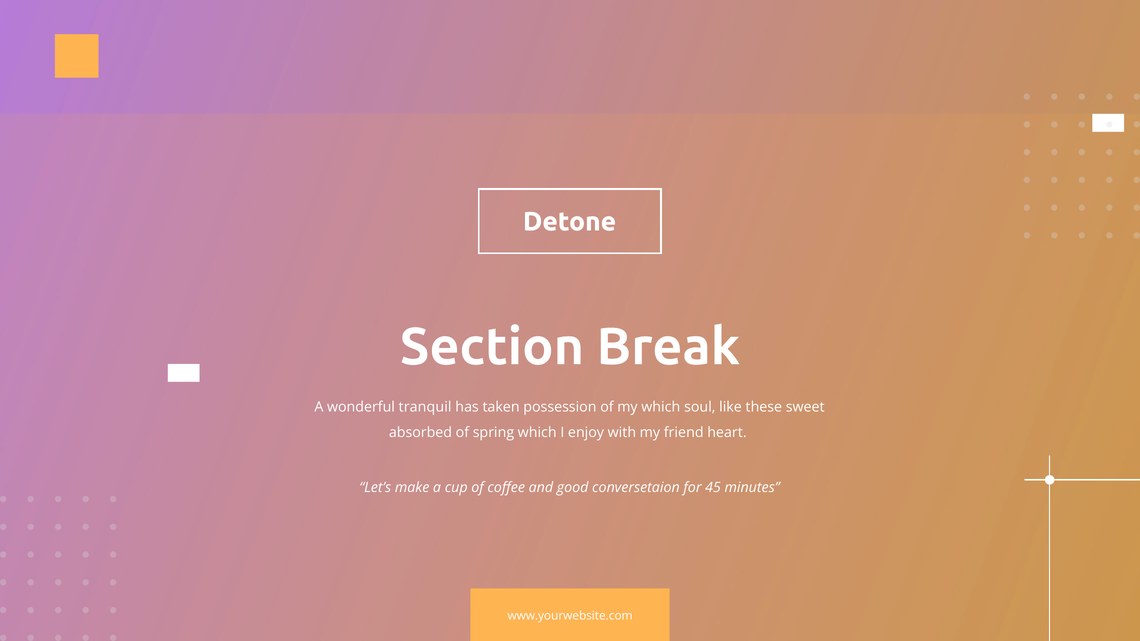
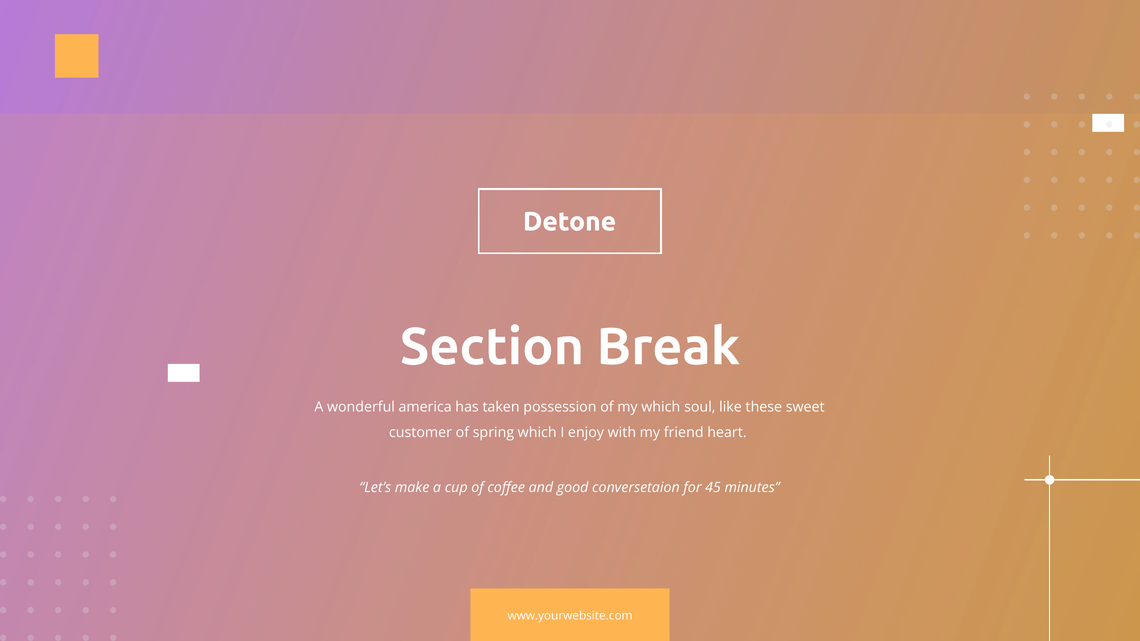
tranquil: tranquil -> america (425, 407)
absorbed: absorbed -> customer (420, 433)
